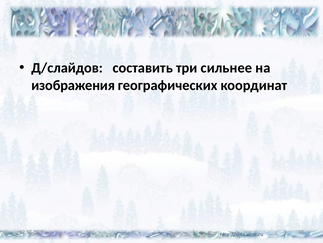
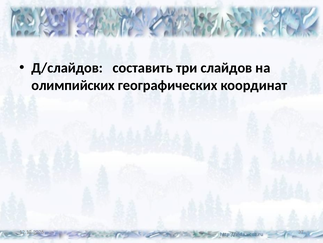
сильнее: сильнее -> слайдов (226, 68)
изображения: изображения -> олимпийских (73, 85)
